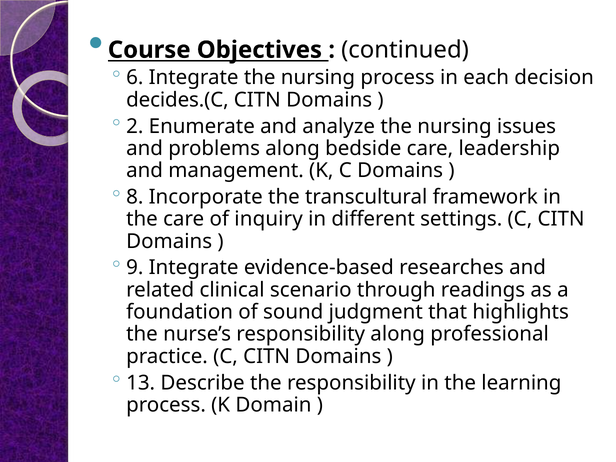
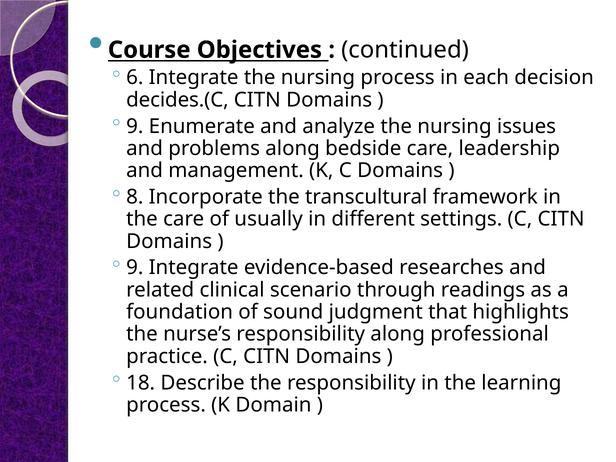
2: 2 -> 9 (135, 126)
inquiry: inquiry -> usually (269, 219)
13: 13 -> 18 (141, 383)
